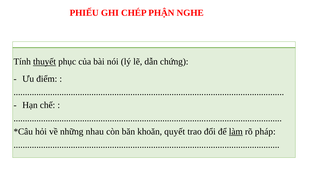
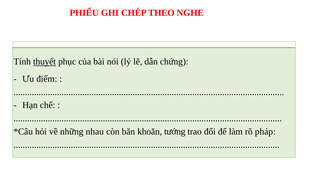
PHẬN: PHẬN -> THEO (161, 13)
quyết: quyết -> tướng (175, 132)
làm underline: present -> none (236, 132)
